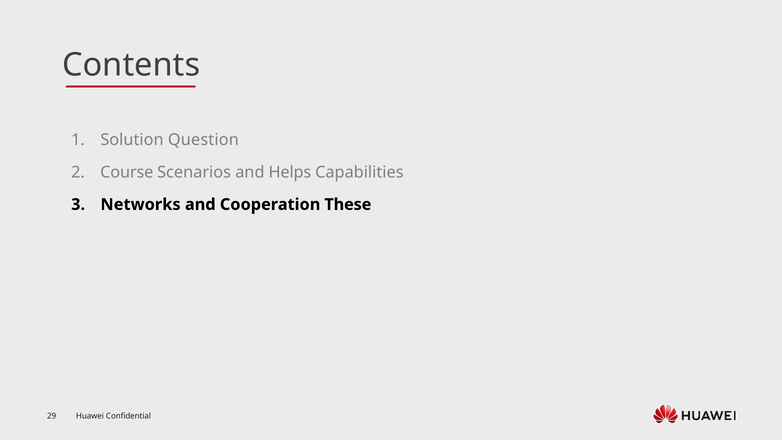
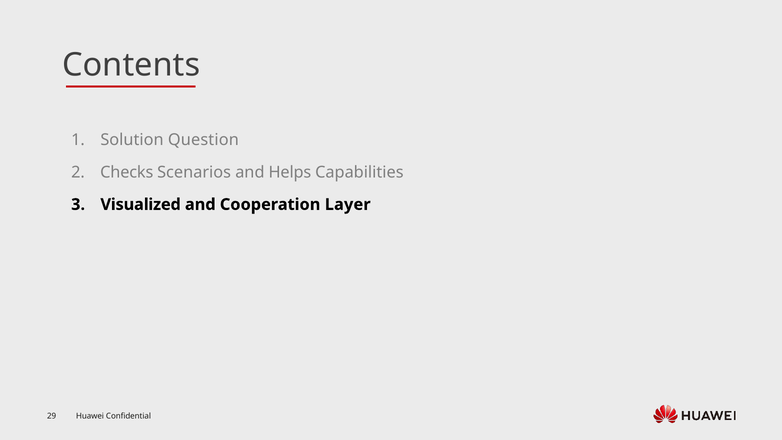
Course: Course -> Checks (127, 172)
Networks: Networks -> Visualized (141, 204)
These: These -> Layer (348, 204)
